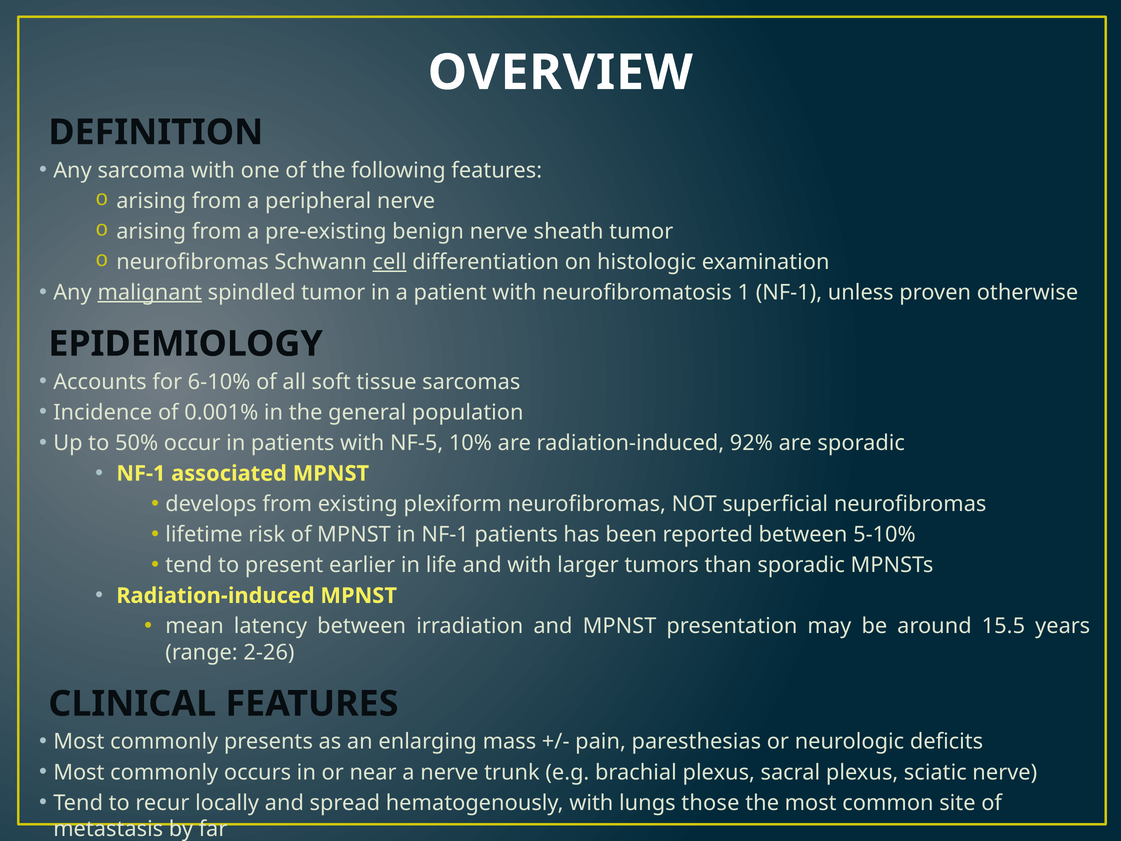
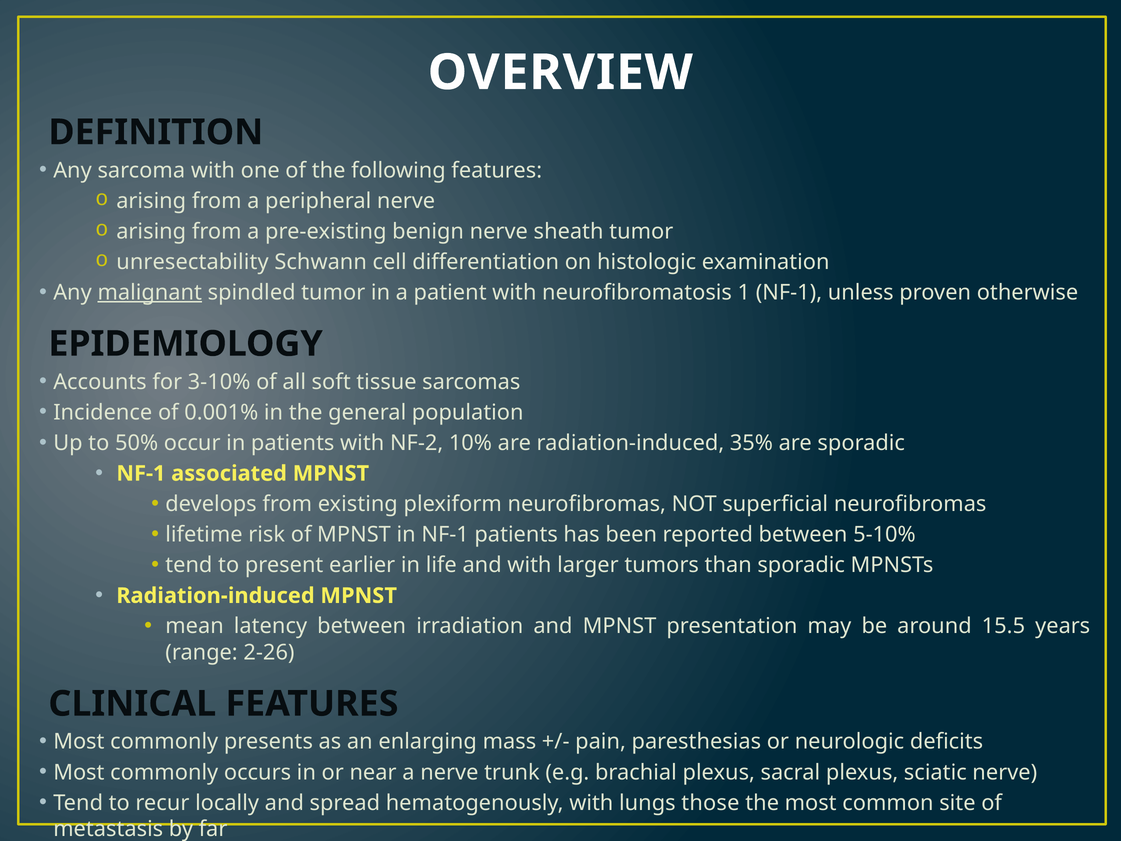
neurofibromas: neurofibromas -> unresectability (192, 262)
cell underline: present -> none (390, 262)
6-10%: 6-10% -> 3-10% (219, 382)
NF-5: NF-5 -> NF-2 (417, 443)
92%: 92% -> 35% (751, 443)
